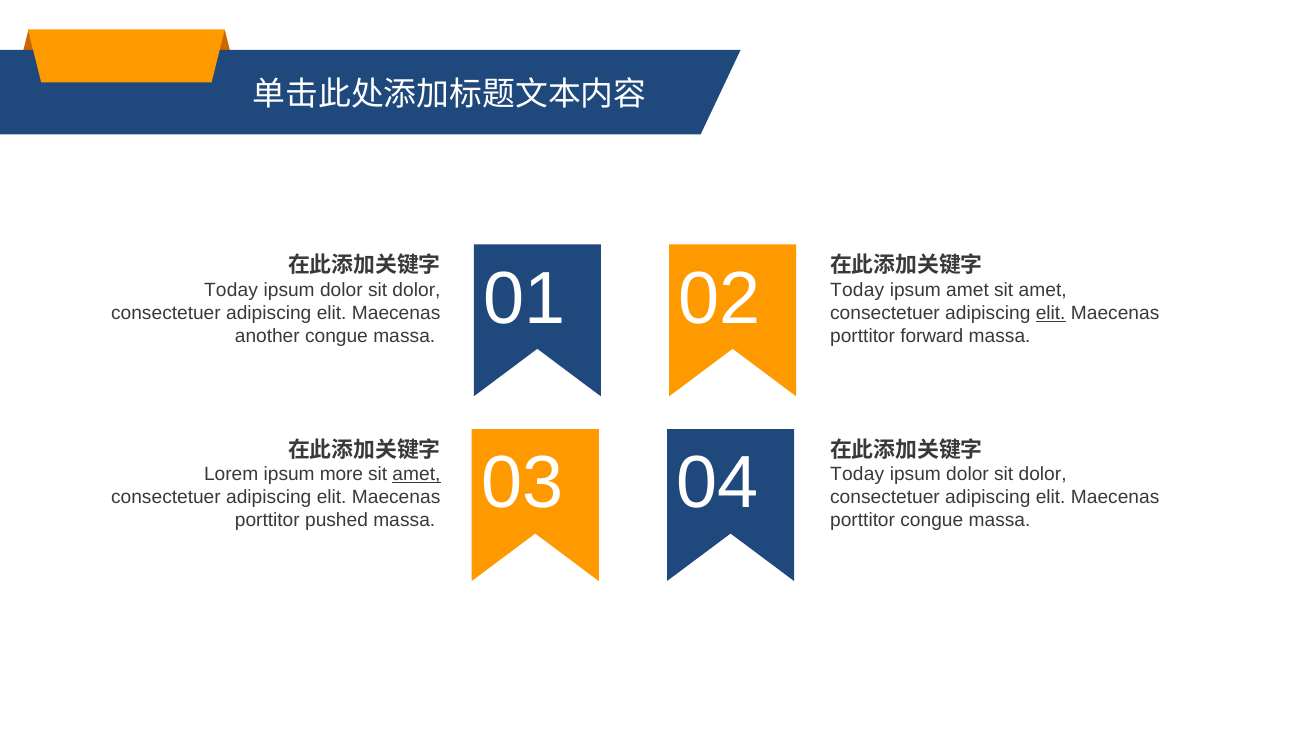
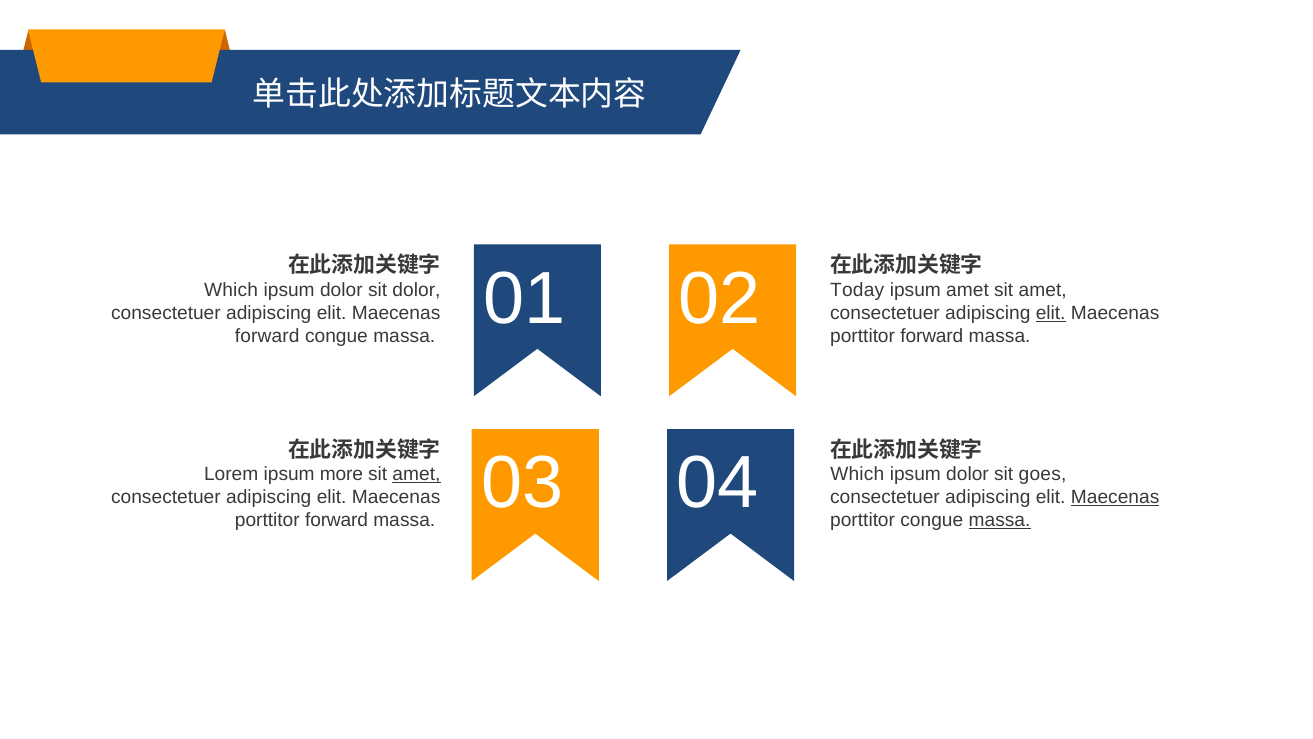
Today: Today -> Which (231, 290)
another: another -> forward (267, 336)
Today: Today -> Which (857, 474)
dolor: dolor -> goes (1043, 474)
Maecenas underline: none -> present (1115, 497)
pushed: pushed -> forward (337, 520)
massa underline: none -> present (1000, 520)
